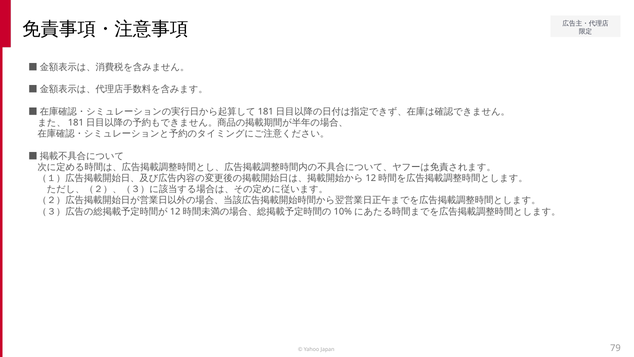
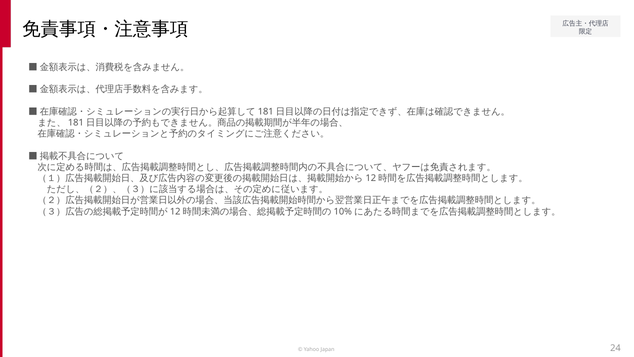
79: 79 -> 24 (615, 348)
